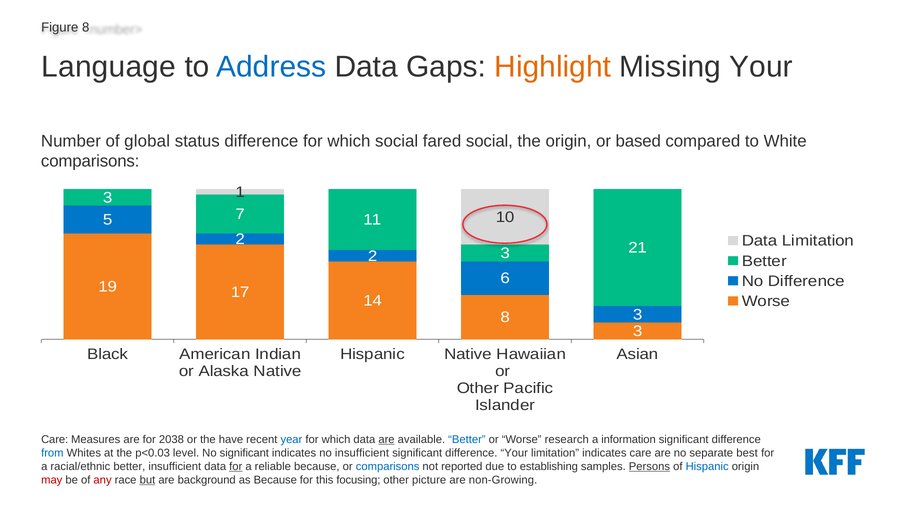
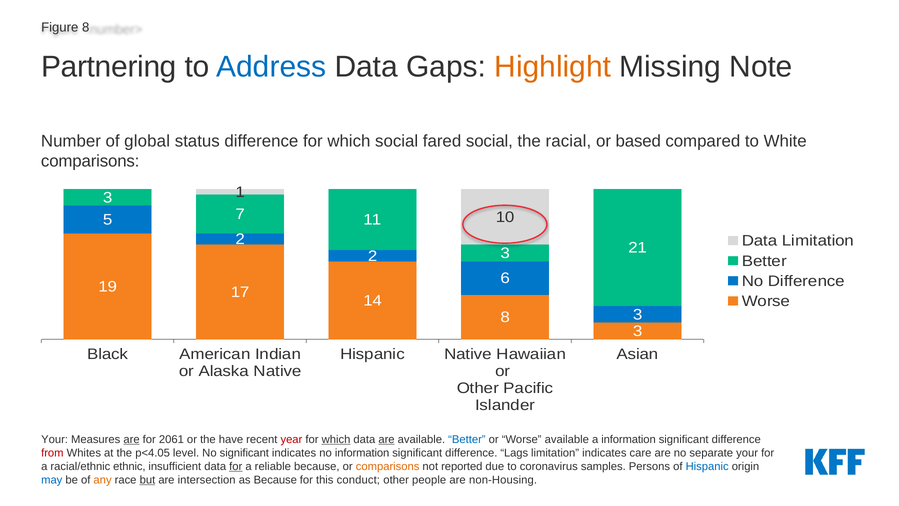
Language: Language -> Partnering (109, 67)
Missing Your: Your -> Note (761, 67)
the origin: origin -> racial (568, 141)
Care: Care -> Your (55, 439)
are underline: none -> present (132, 439)
2038: 2038 -> 2061 (171, 439)
year colour: blue -> red (291, 439)
which underline: none -> present (336, 439)
Worse research: research -> available (567, 439)
from colour: blue -> red (52, 453)
p<0.03: p<0.03 -> p<4.05 (153, 453)
no insufficient: insufficient -> information (362, 453)
difference Your: Your -> Lags (514, 453)
separate best: best -> your (747, 453)
racial/ethnic better: better -> ethnic (129, 466)
comparisons colour: blue -> orange (388, 466)
establishing: establishing -> coronavirus (549, 466)
Persons underline: present -> none (649, 466)
may colour: red -> blue (52, 480)
any colour: red -> orange (103, 480)
background: background -> intersection (207, 480)
focusing: focusing -> conduct (358, 480)
picture: picture -> people (429, 480)
non-Growing: non-Growing -> non-Housing (503, 480)
